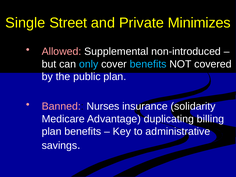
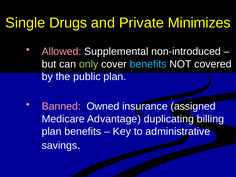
Street: Street -> Drugs (68, 23)
only colour: light blue -> light green (89, 64)
Nurses: Nurses -> Owned (103, 106)
solidarity: solidarity -> assigned (193, 106)
